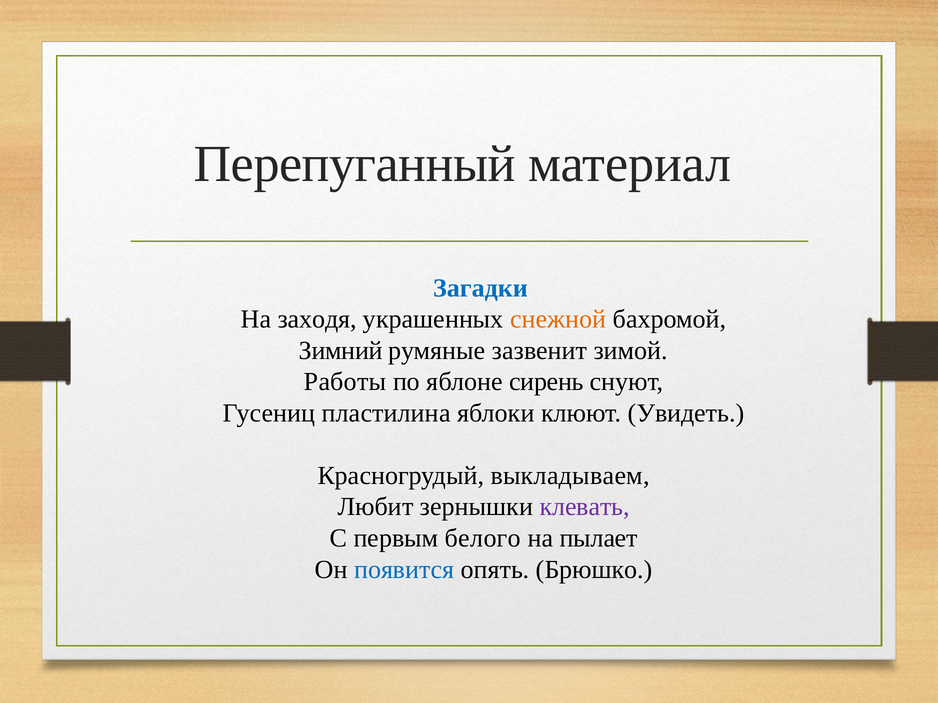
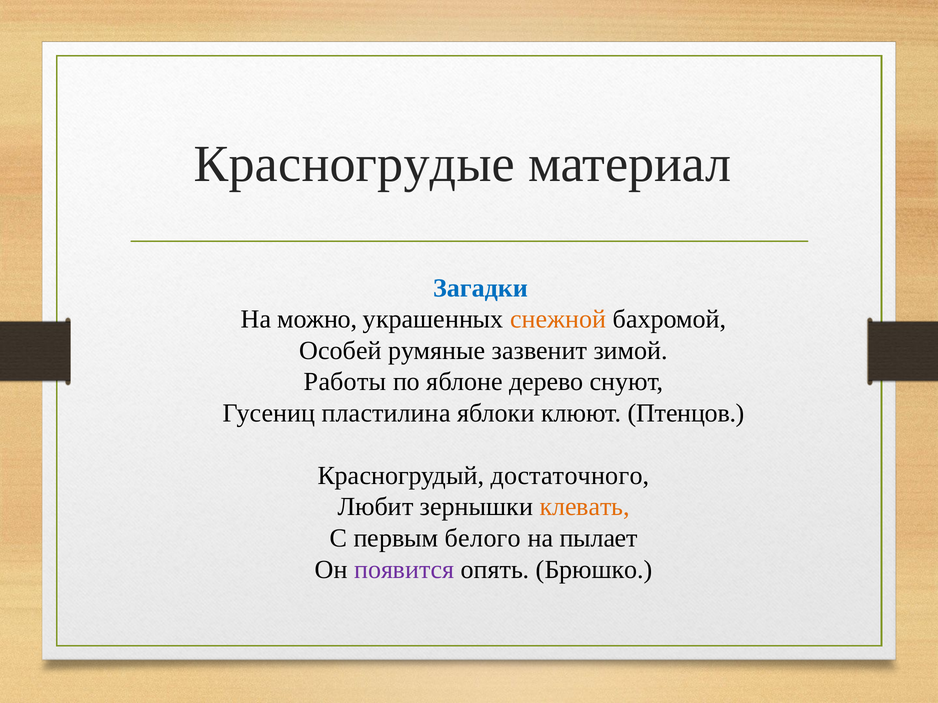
Перепуганный: Перепуганный -> Красногрудые (354, 164)
заходя: заходя -> можно (317, 320)
Зимний: Зимний -> Особей (341, 351)
сирень: сирень -> дерево (546, 382)
Увидеть: Увидеть -> Птенцов (686, 413)
выкладываем: выкладываем -> достаточного (570, 476)
клевать colour: purple -> orange (585, 507)
появится colour: blue -> purple (404, 570)
